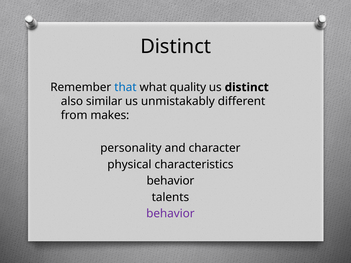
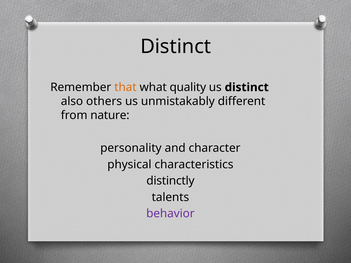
that colour: blue -> orange (125, 87)
similar: similar -> others (104, 101)
makes: makes -> nature (110, 115)
behavior: behavior -> distinctly (170, 181)
